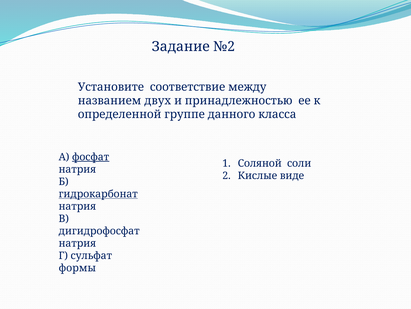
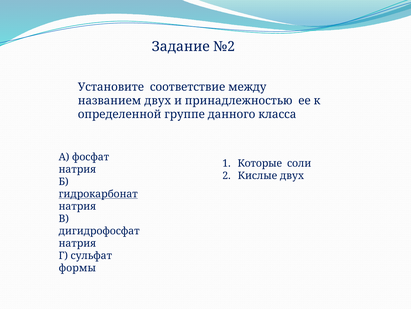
фосфат underline: present -> none (91, 157)
Соляной: Соляной -> Которые (260, 163)
Кислые виде: виде -> двух (292, 175)
